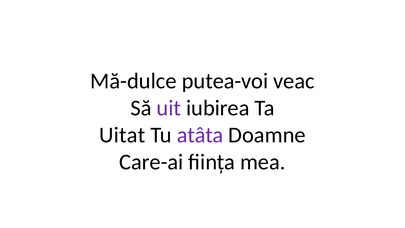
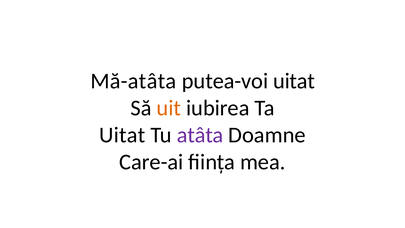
Mă-dulce: Mă-dulce -> Mă-atâta (133, 81)
putea-voi veac: veac -> uitat (294, 81)
uit colour: purple -> orange (169, 108)
